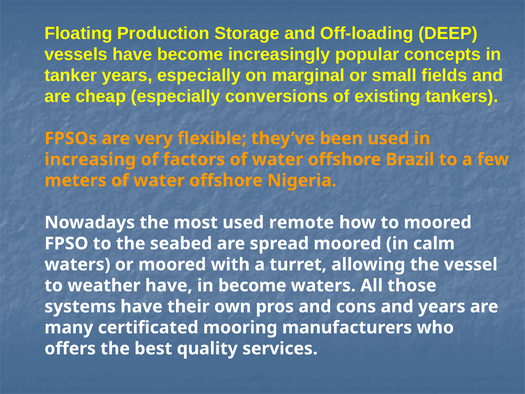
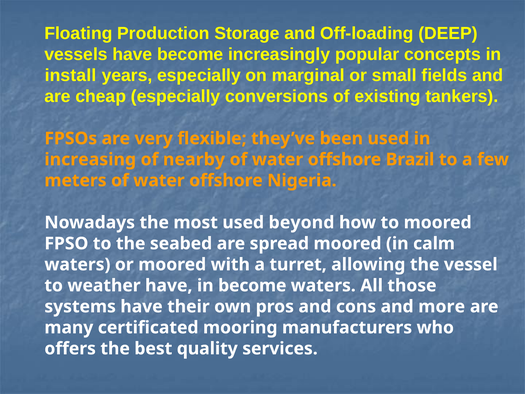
tanker: tanker -> install (71, 75)
factors: factors -> nearby (194, 159)
remote: remote -> beyond (302, 222)
and years: years -> more (442, 306)
